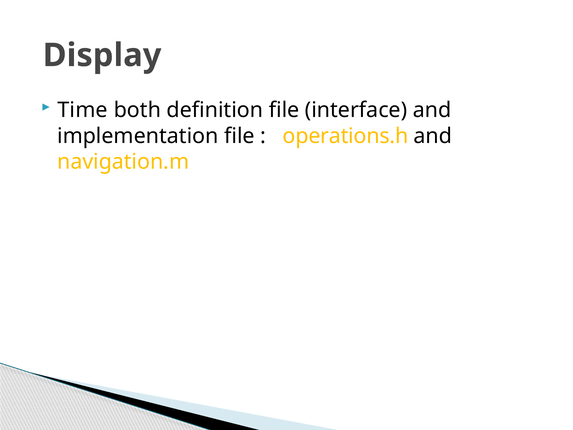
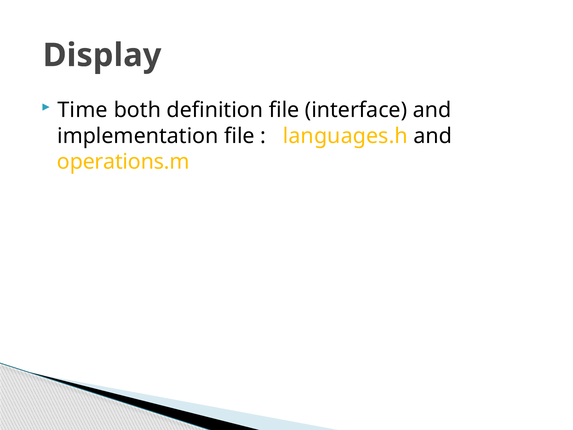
operations.h: operations.h -> languages.h (345, 136)
navigation.m: navigation.m -> operations.m (123, 162)
